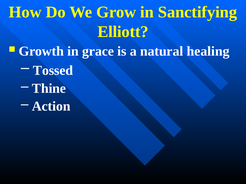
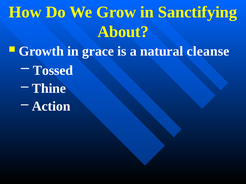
Elliott: Elliott -> About (123, 32)
healing: healing -> cleanse (208, 51)
